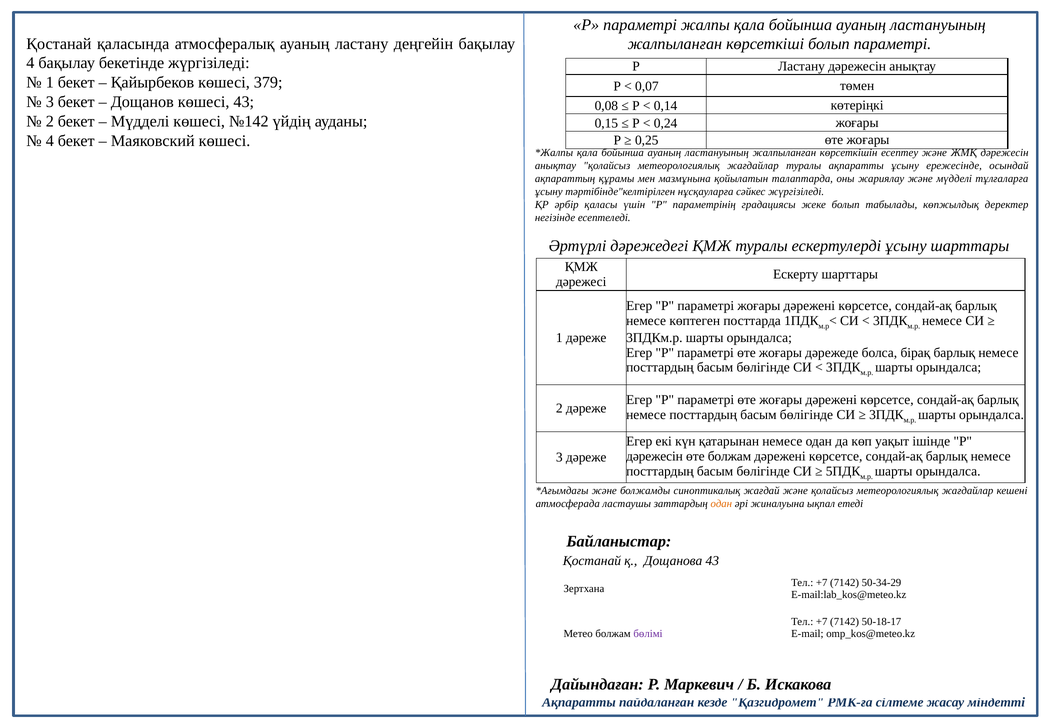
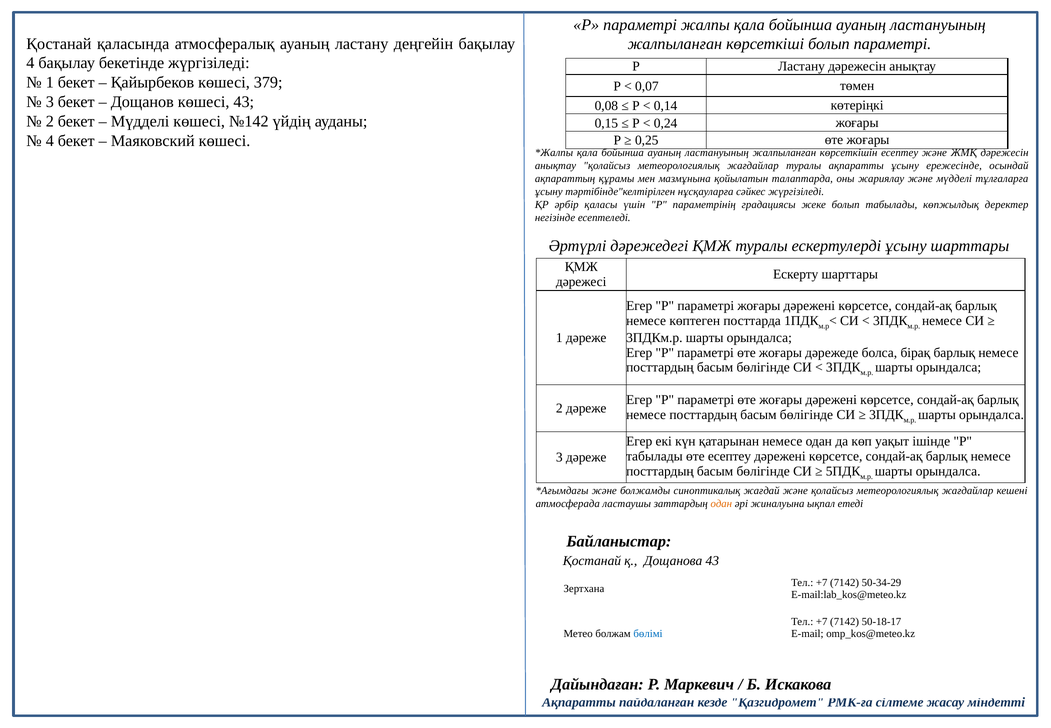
дәрежесін: дәрежесін -> табылады (654, 456)
өте болжам: болжам -> есептеу (729, 456)
бөлімі colour: purple -> blue (648, 633)
